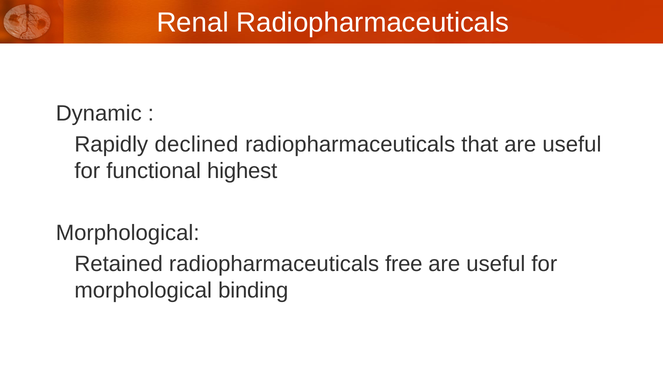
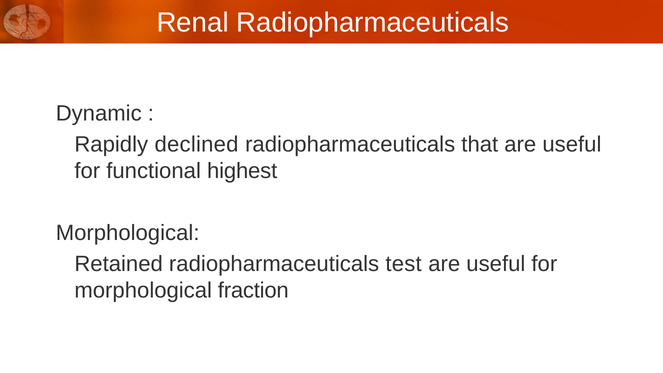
free: free -> test (404, 264)
binding: binding -> fraction (253, 290)
